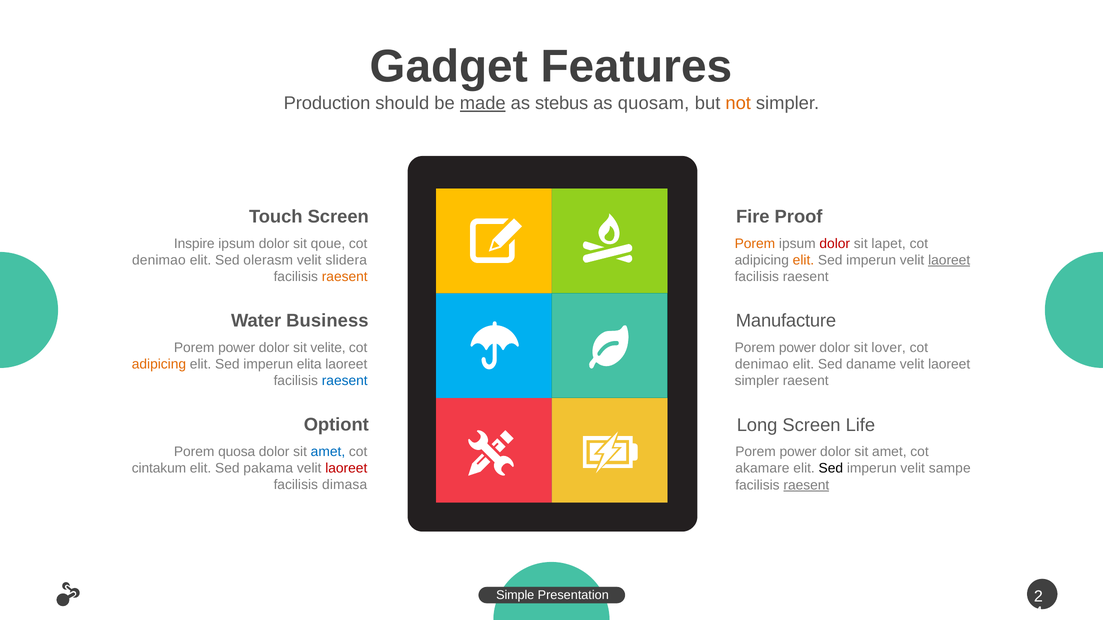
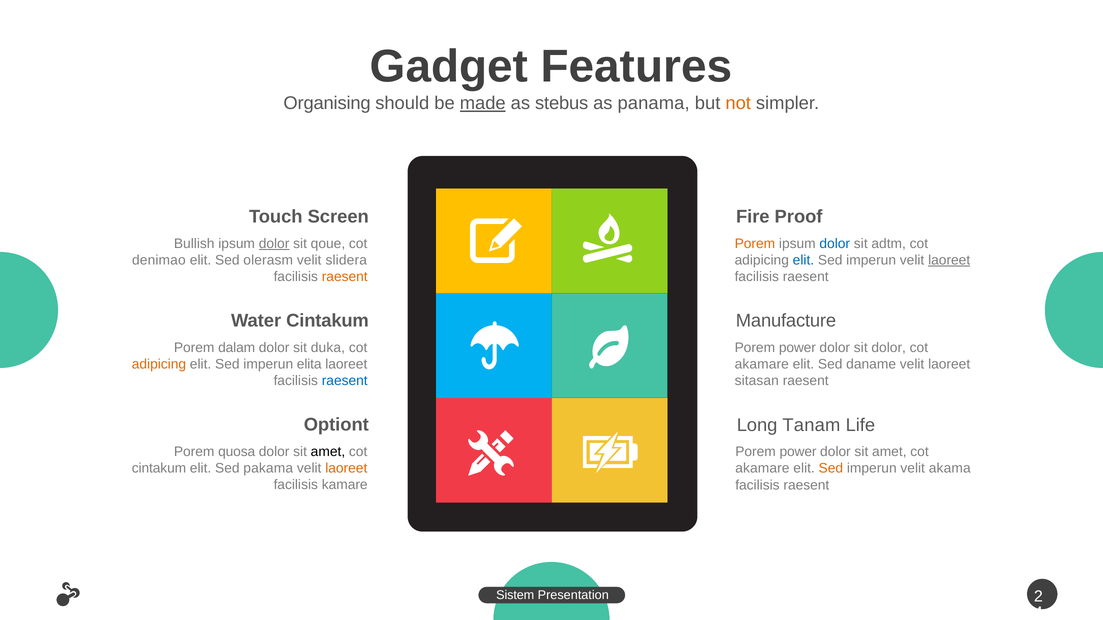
Production: Production -> Organising (327, 103)
quosam: quosam -> panama (654, 103)
Inspire: Inspire -> Bullish (194, 244)
dolor underline: none -> present (274, 244)
dolor colour: red -> blue (835, 244)
lapet: lapet -> adtm (889, 244)
elit colour: orange -> blue (803, 260)
Water Business: Business -> Cintakum (328, 321)
power: power -> dalam (237, 348)
velite: velite -> duka (328, 348)
sit lover: lover -> dolor (889, 348)
denimao: denimao -> akamare (762, 364)
simpler: simpler -> sitasan (757, 381)
Long Screen: Screen -> Tanam (811, 425)
amet colour: blue -> black (328, 452)
laoreet colour: red -> orange (346, 469)
Sed colour: black -> orange (831, 469)
sampe: sampe -> akama (950, 469)
dimasa: dimasa -> kamare (345, 485)
raesent underline: present -> none (806, 485)
Simple: Simple -> Sistem (515, 596)
